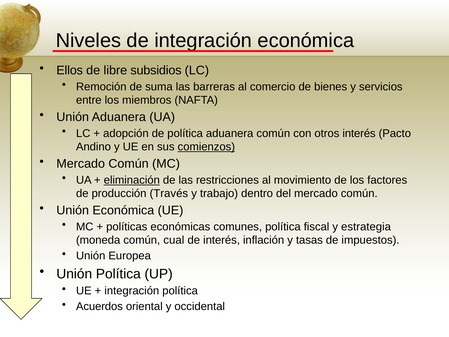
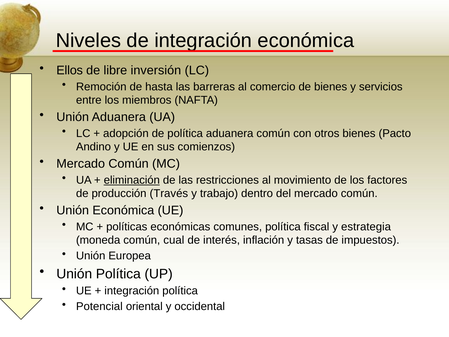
subsidios: subsidios -> inversión (156, 70)
suma: suma -> hasta (159, 87)
otros interés: interés -> bienes (359, 133)
comienzos underline: present -> none (206, 147)
Acuerdos: Acuerdos -> Potencial (99, 306)
